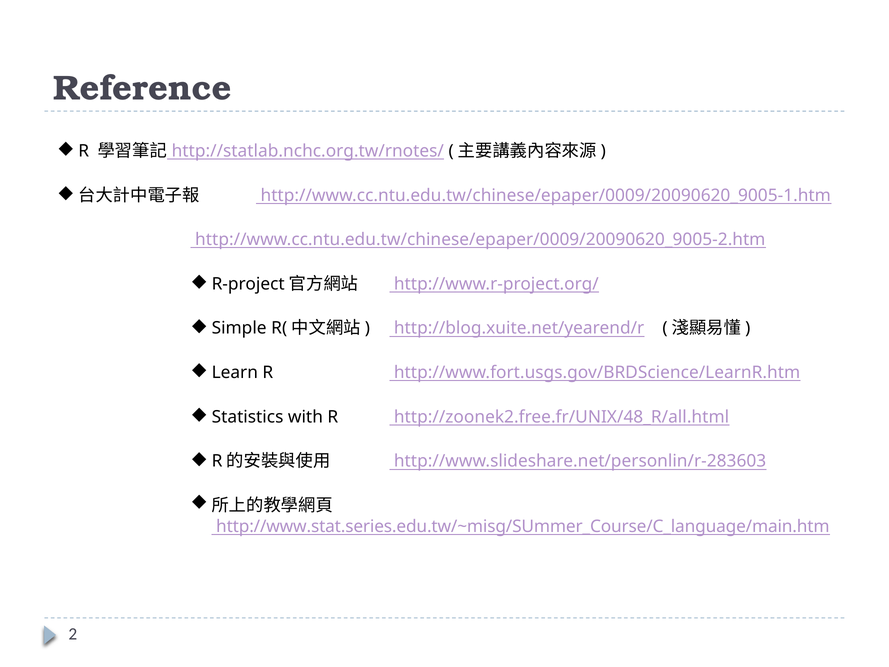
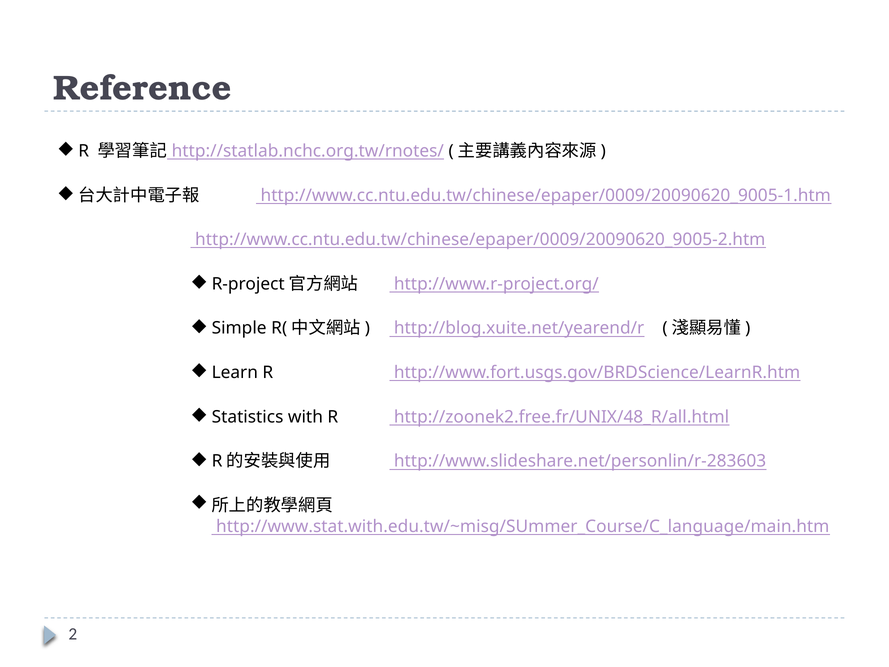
http://www.stat.series.edu.tw/~misg/SUmmer_Course/C_language/main.htm: http://www.stat.series.edu.tw/~misg/SUmmer_Course/C_language/main.htm -> http://www.stat.with.edu.tw/~misg/SUmmer_Course/C_language/main.htm (523, 526)
